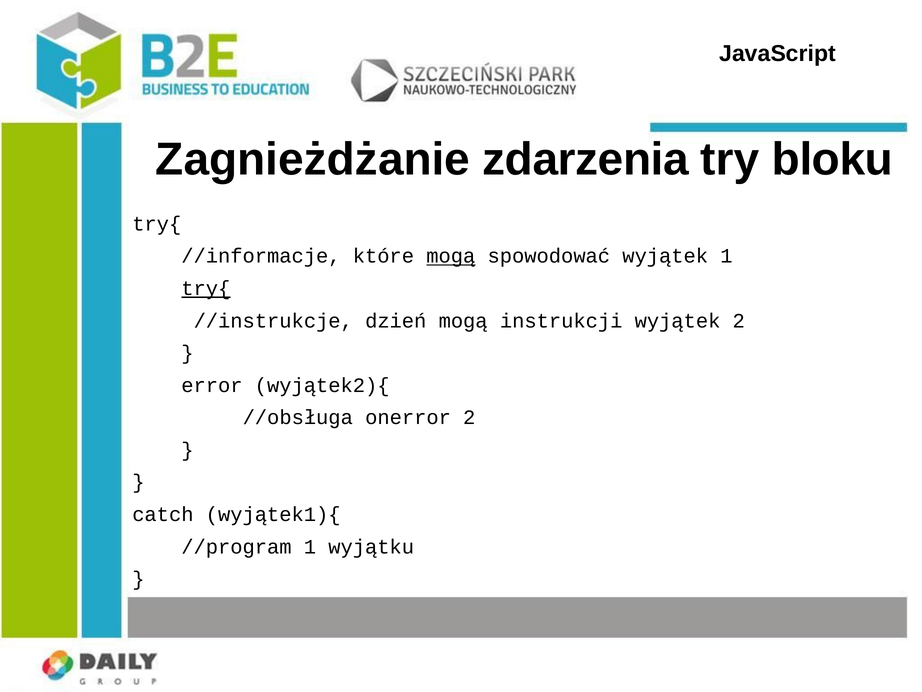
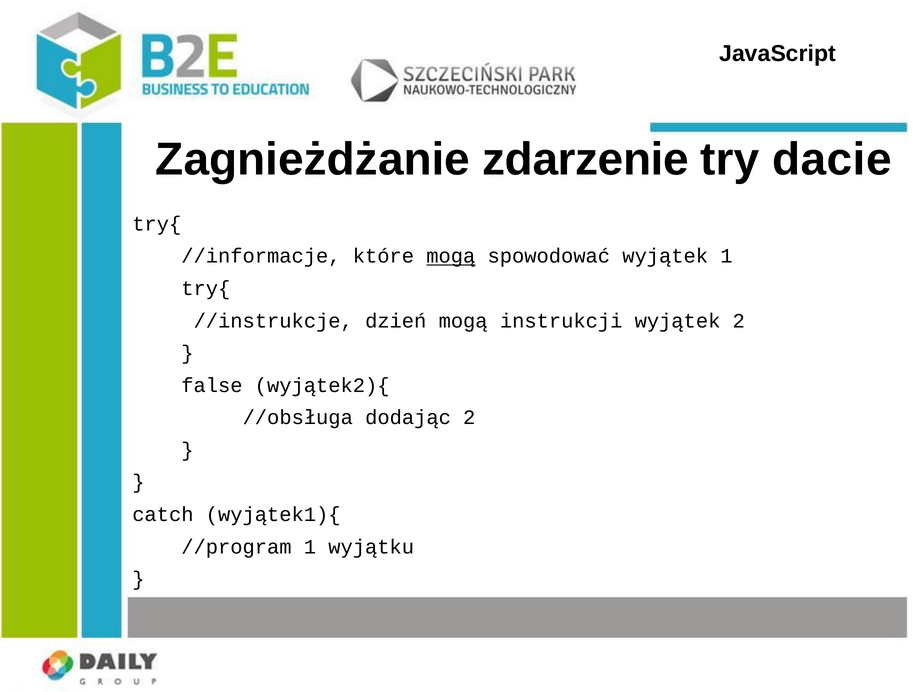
zdarzenia: zdarzenia -> zdarzenie (586, 159)
bloku: bloku -> dacie (832, 159)
try{ underline: present -> none (206, 288)
error: error -> false (212, 385)
onerror: onerror -> dodając (408, 417)
